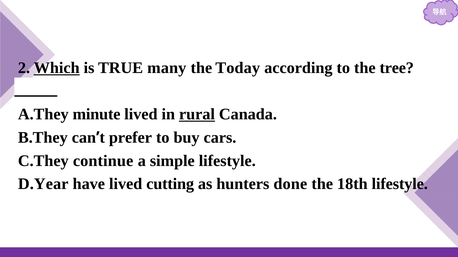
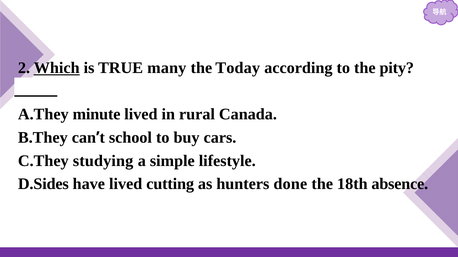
tree: tree -> pity (397, 68)
rural underline: present -> none (197, 115)
prefer: prefer -> school (130, 138)
continue: continue -> studying (103, 161)
D.Year: D.Year -> D.Sides (43, 184)
18th lifestyle: lifestyle -> absence (400, 184)
